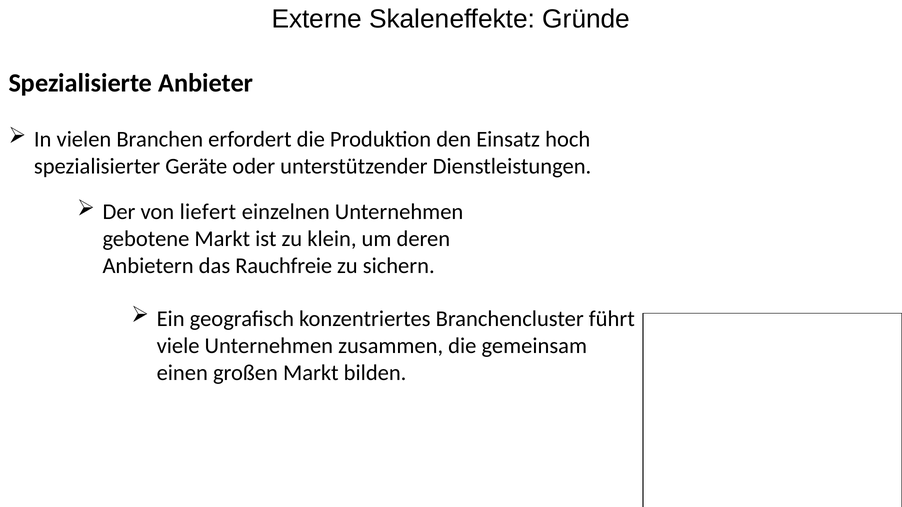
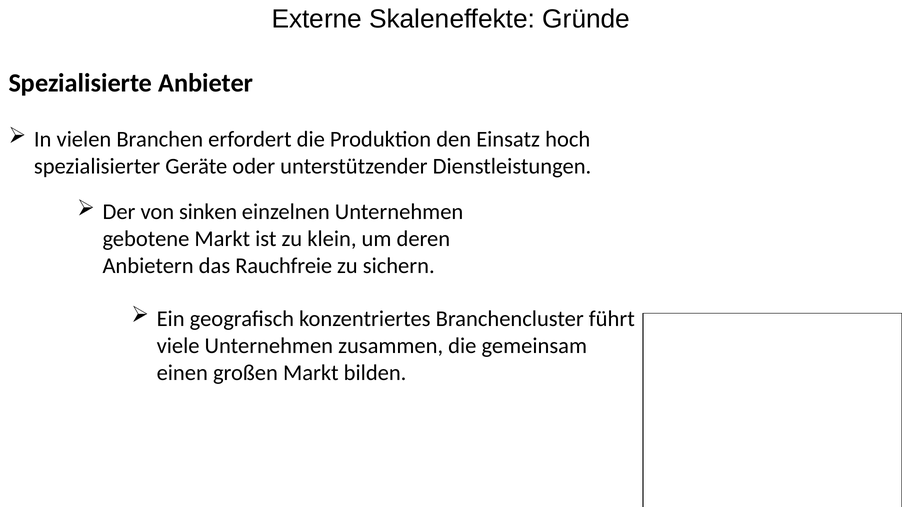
liefert: liefert -> sinken (208, 212)
